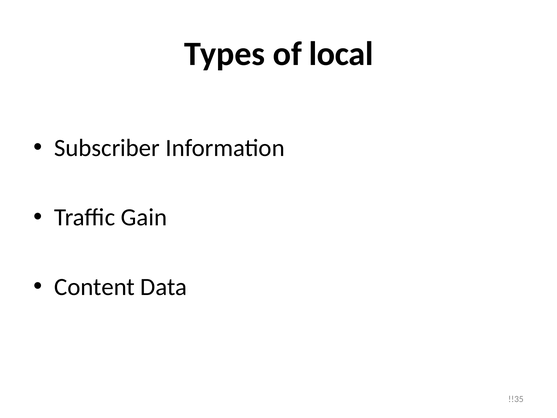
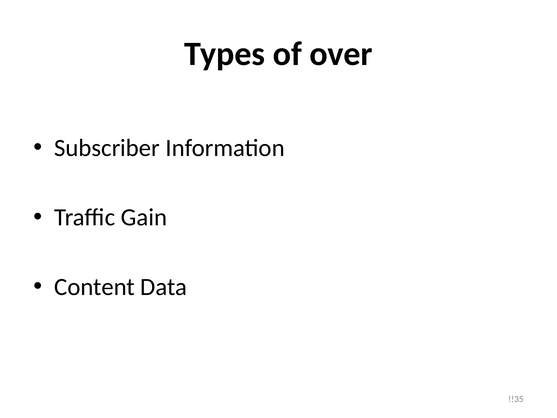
local: local -> over (341, 54)
